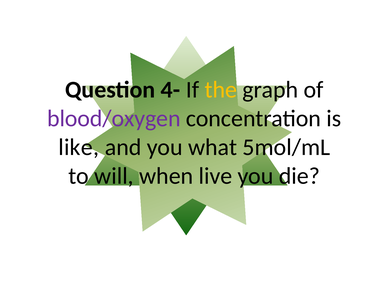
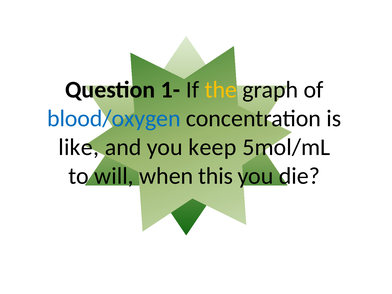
4-: 4- -> 1- (170, 90)
blood/oxygen colour: purple -> blue (114, 119)
what: what -> keep (212, 147)
live: live -> this (216, 176)
